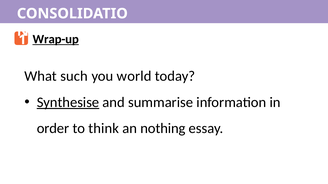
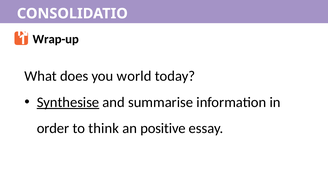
Wrap-up underline: present -> none (56, 39)
such: such -> does (74, 76)
nothing: nothing -> positive (163, 129)
